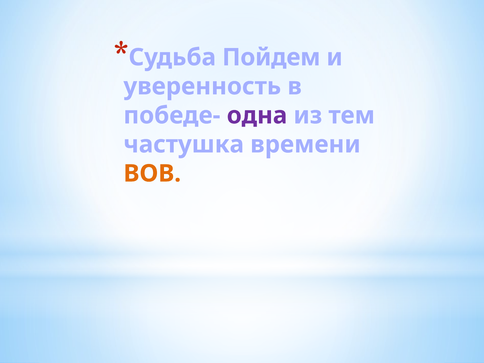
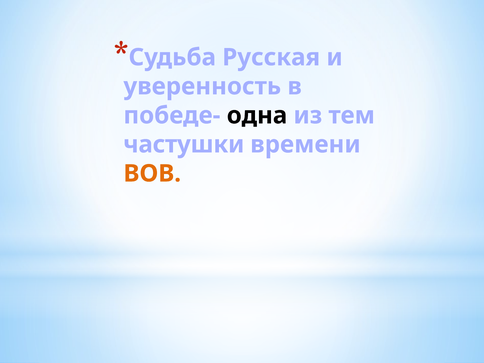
Пойдем: Пойдем -> Русская (271, 57)
одна colour: purple -> black (257, 115)
частушка: частушка -> частушки (184, 144)
